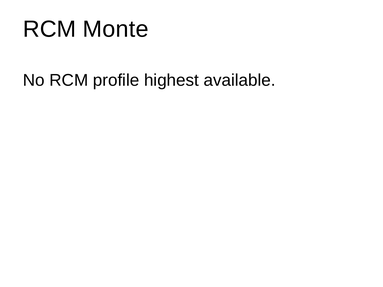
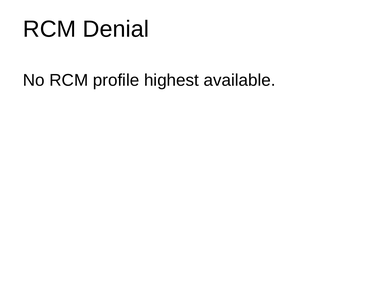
Monte: Monte -> Denial (116, 29)
